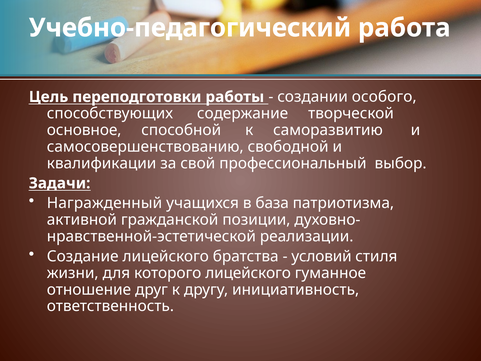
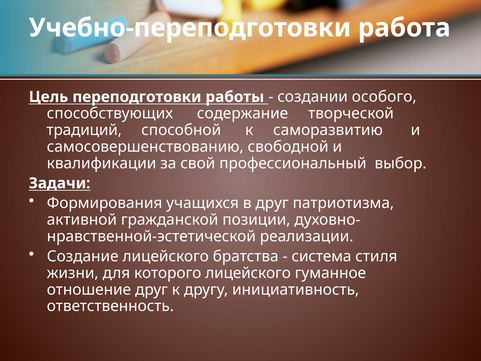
Учебно-педагогический: Учебно-педагогический -> Учебно-переподготовки (190, 28)
основное: основное -> традиций (84, 130)
Награжденный: Награжденный -> Формирования (105, 203)
в база: база -> друг (272, 203)
условий: условий -> система (322, 256)
